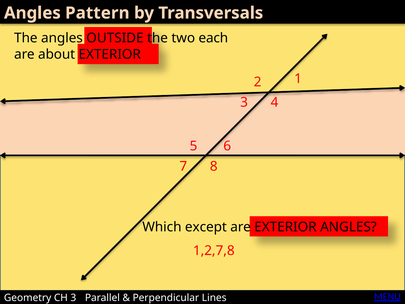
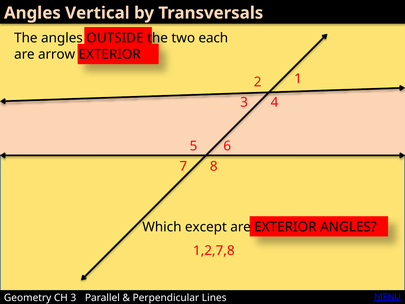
Pattern: Pattern -> Vertical (97, 13)
about: about -> arrow (57, 54)
